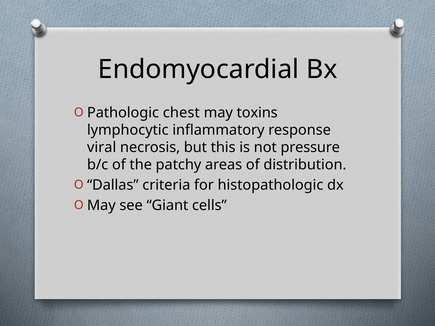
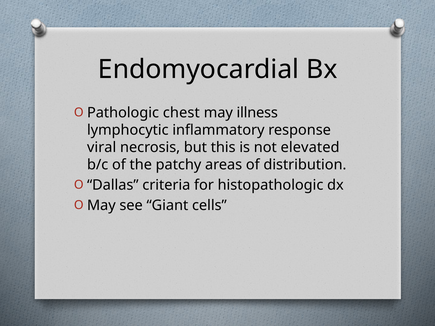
toxins: toxins -> illness (257, 113)
pressure: pressure -> elevated (310, 148)
